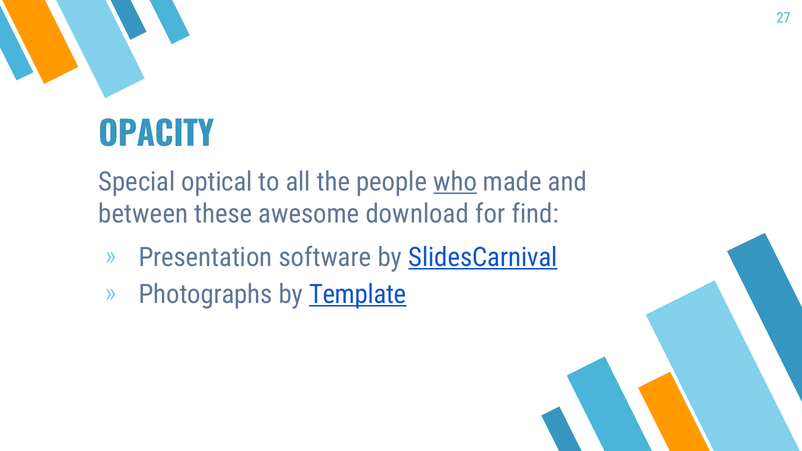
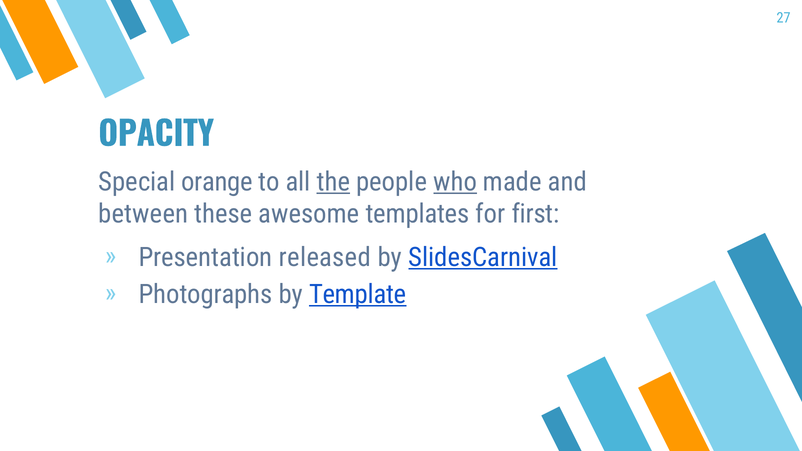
optical: optical -> orange (217, 182)
the underline: none -> present (333, 182)
download: download -> templates (418, 214)
find: find -> first (535, 214)
software: software -> released (325, 257)
